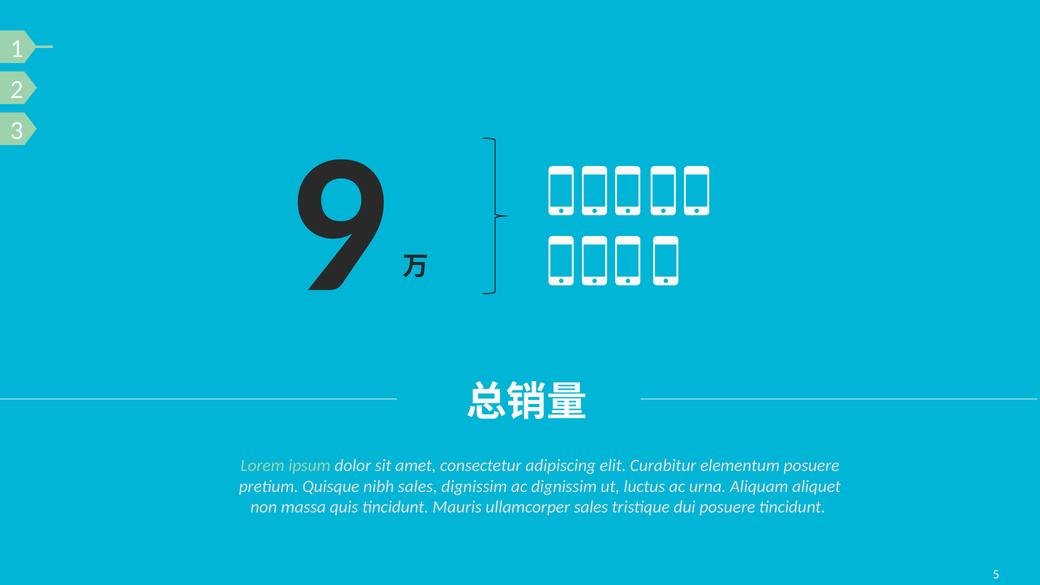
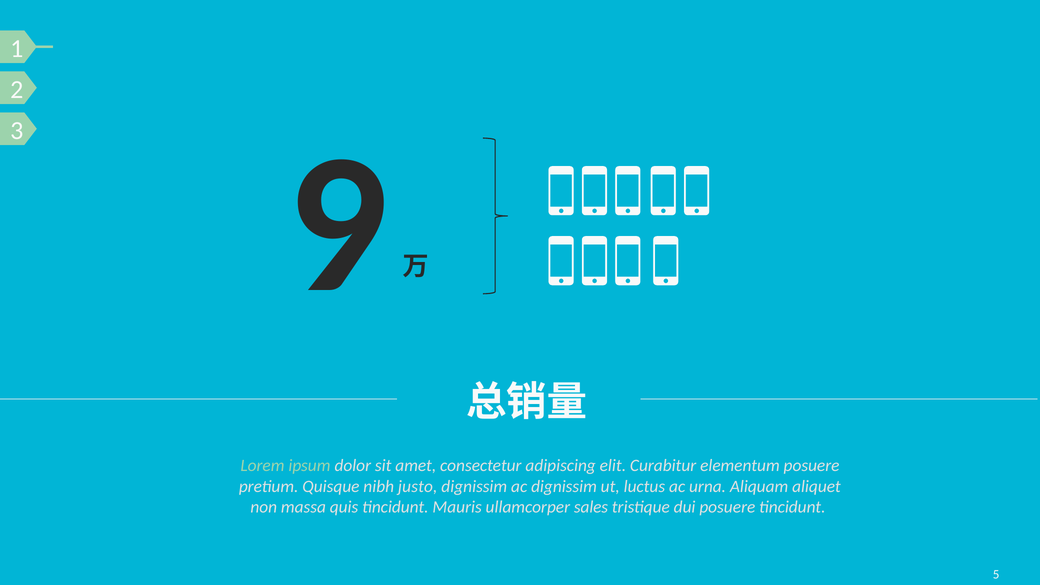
nibh sales: sales -> justo (418, 486)
